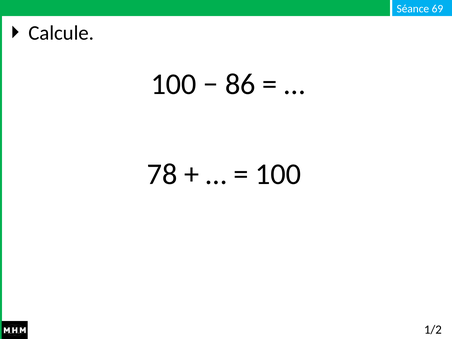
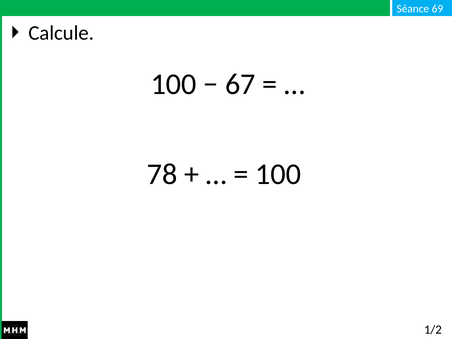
86: 86 -> 67 (240, 84)
